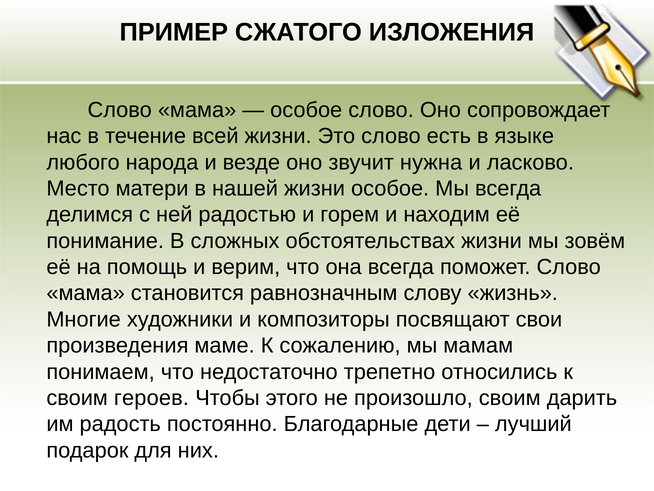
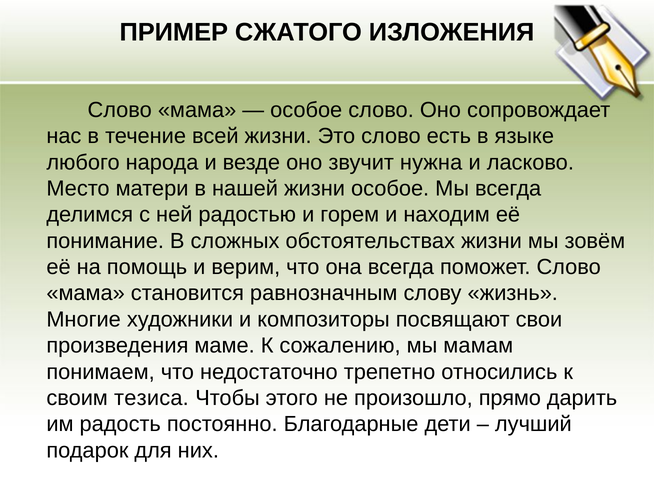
героев: героев -> тезиса (151, 398)
произошло своим: своим -> прямо (510, 398)
